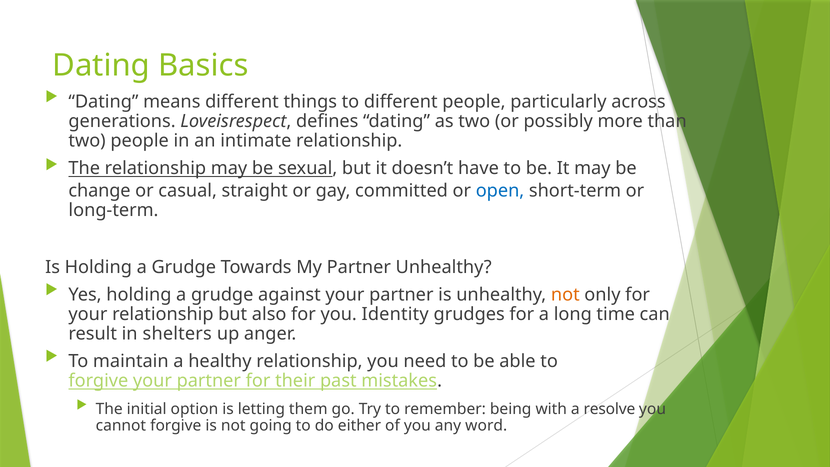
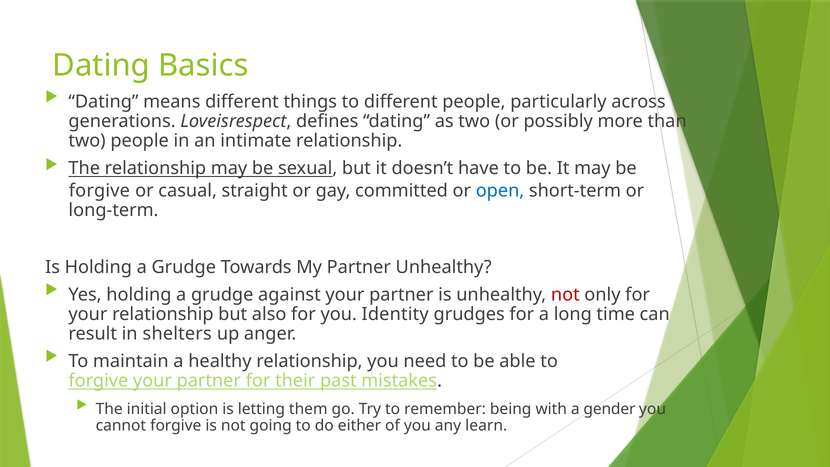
change: change -> forgive (99, 191)
not colour: orange -> red (565, 294)
resolve: resolve -> gender (609, 409)
word: word -> learn (486, 426)
